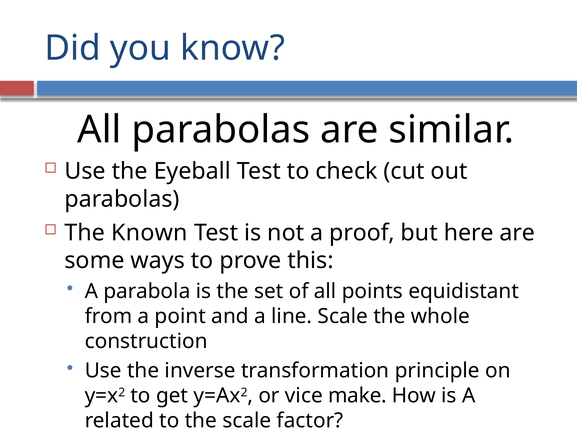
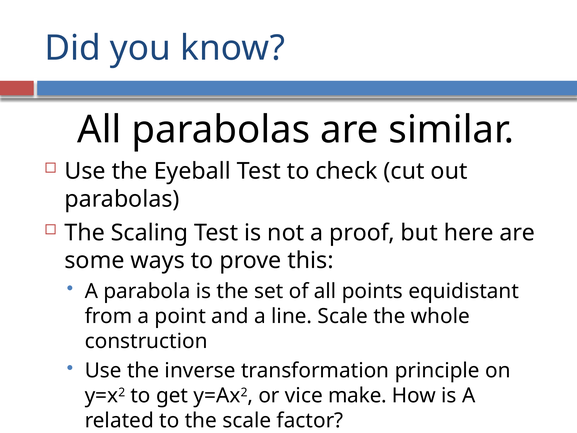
Known: Known -> Scaling (150, 233)
